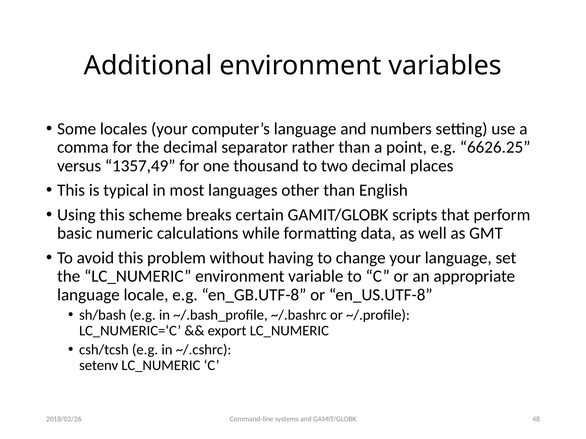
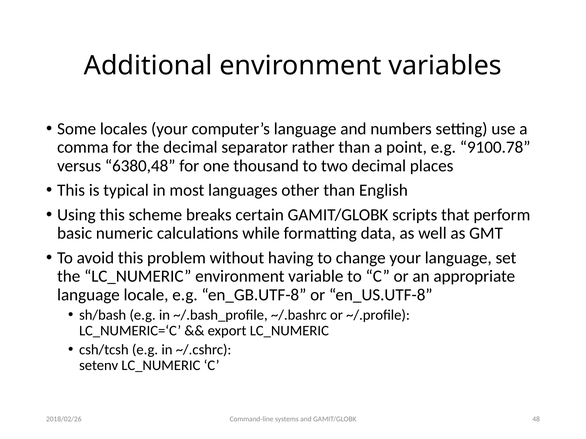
6626.25: 6626.25 -> 9100.78 (495, 148)
1357,49: 1357,49 -> 6380,48 (140, 166)
